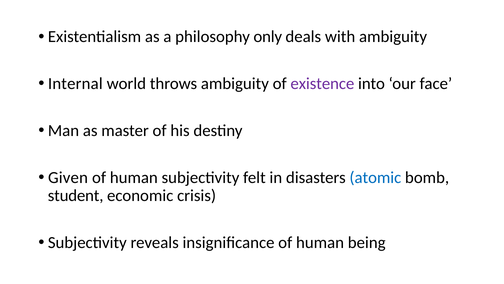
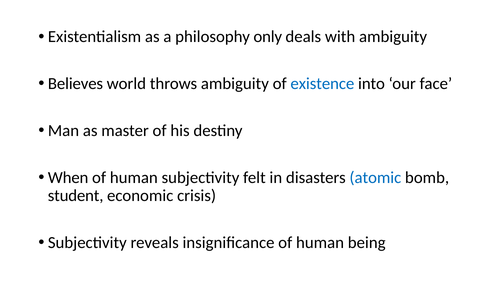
Internal: Internal -> Believes (75, 84)
existence colour: purple -> blue (322, 84)
Given: Given -> When (68, 177)
